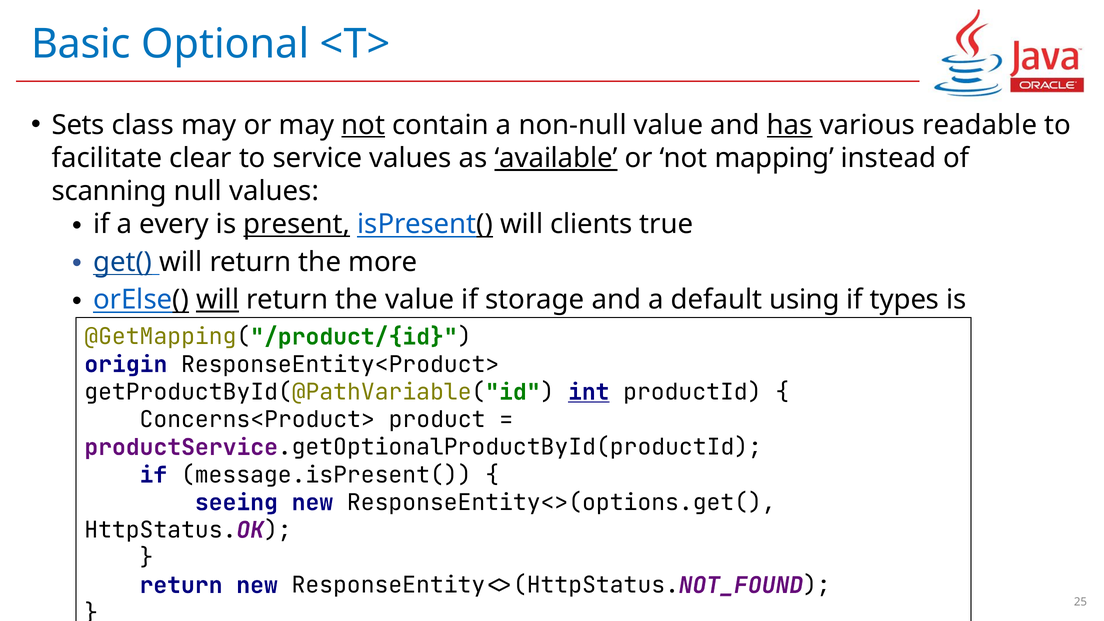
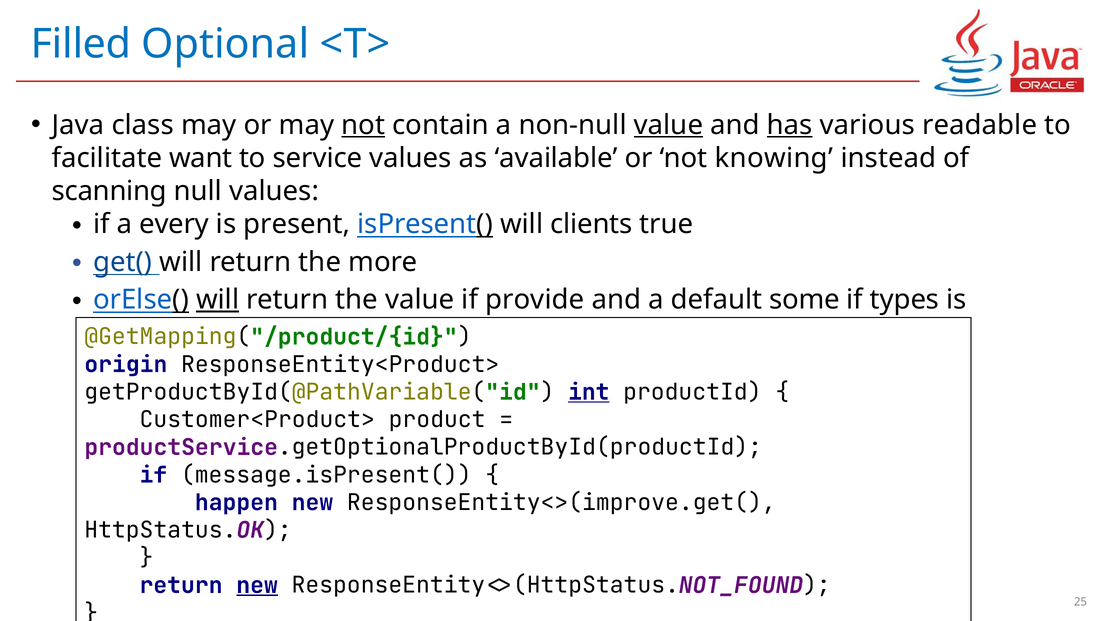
Basic: Basic -> Filled (81, 44)
Sets: Sets -> Java (78, 125)
value underline: none -> present (668, 125)
clear: clear -> want (201, 158)
available underline: present -> none (556, 158)
mapping: mapping -> knowing (774, 158)
present underline: present -> none (297, 224)
storage: storage -> provide (535, 300)
using: using -> some (804, 300)
Concerns<Product>: Concerns<Product> -> Customer<Product> (257, 420)
seeing: seeing -> happen (236, 503)
ResponseEntity<>(options.get(: ResponseEntity<>(options.get( -> ResponseEntity<>(improve.get( (561, 503)
new underline: none -> present (257, 585)
